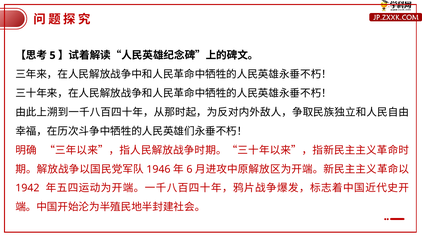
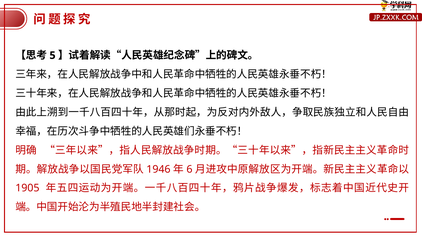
1942: 1942 -> 1905 (27, 188)
